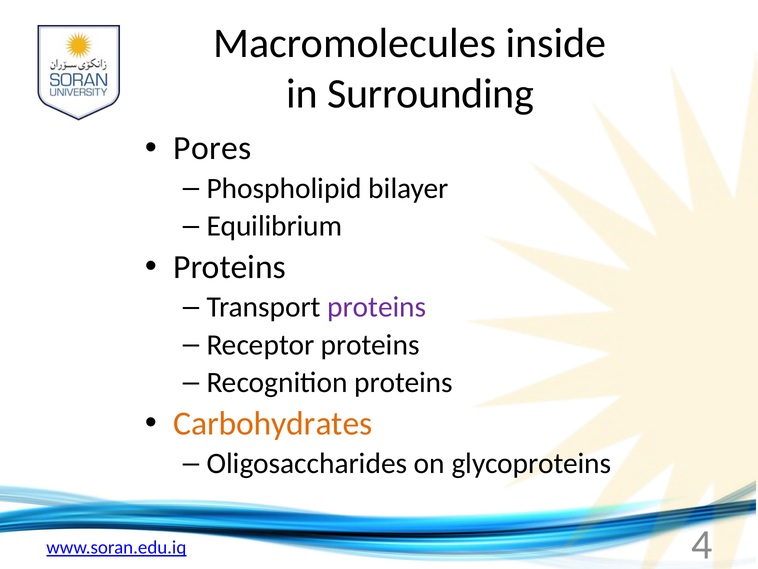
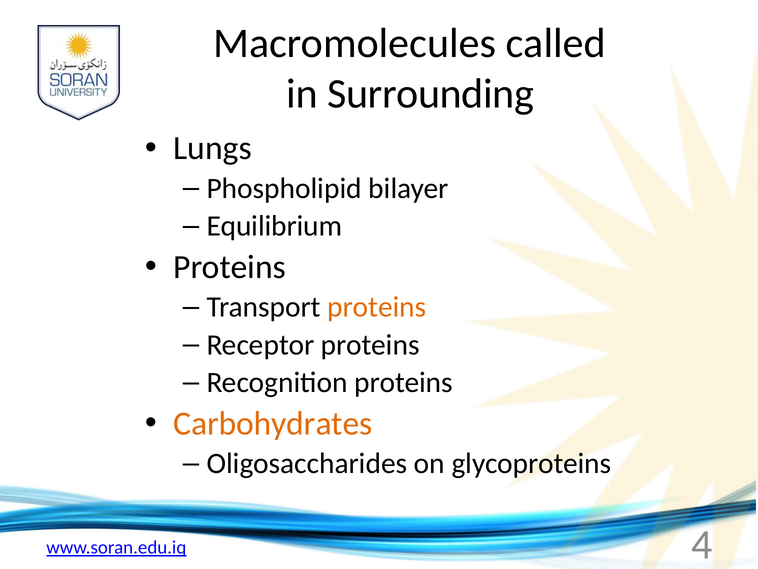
inside: inside -> called (556, 43)
Pores: Pores -> Lungs (213, 148)
proteins colour: purple -> orange (377, 307)
